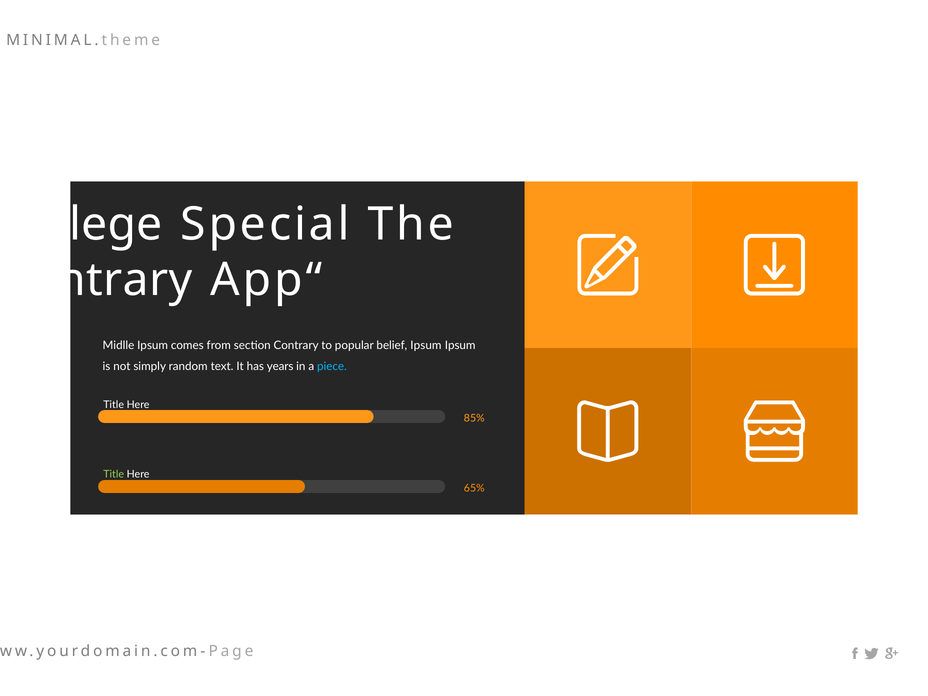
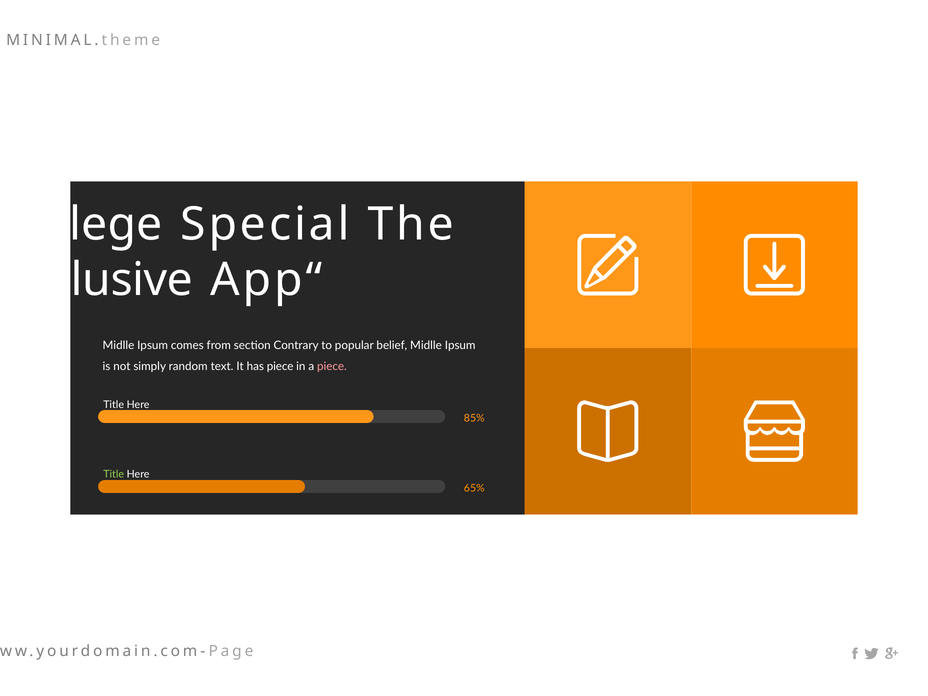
Contrary: Contrary -> Exclusive (96, 280)
belief Ipsum: Ipsum -> Midlle (426, 345)
has years: years -> piece (280, 366)
piece colour: light blue -> pink (332, 366)
